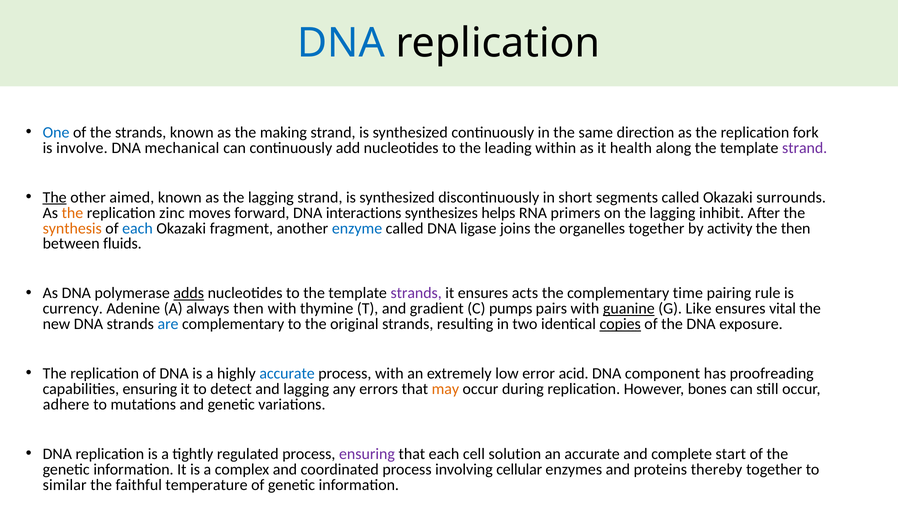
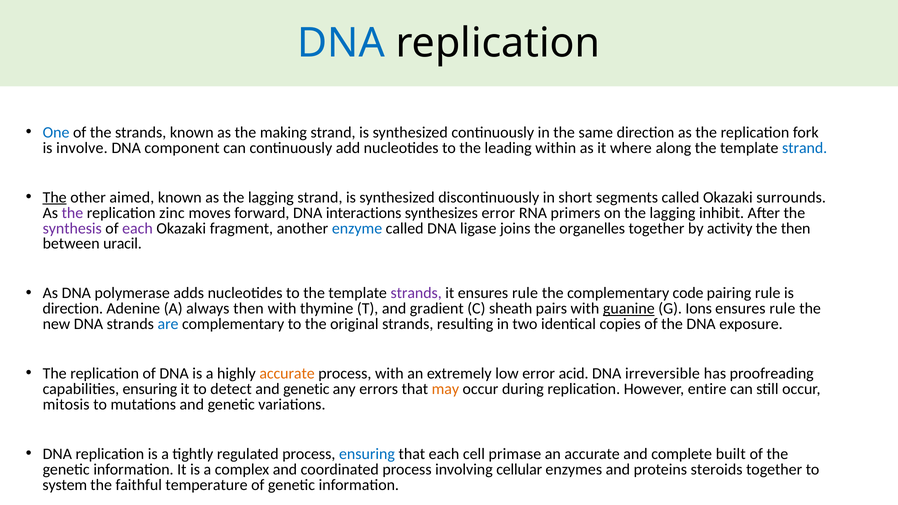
mechanical: mechanical -> component (182, 148)
health: health -> where (631, 148)
strand colour: purple -> blue (805, 148)
the colour: orange -> purple (72, 213)
synthesizes helps: helps -> error (498, 213)
synthesis colour: orange -> purple (72, 228)
each colour: blue -> purple (137, 228)
fluids: fluids -> uracil (122, 244)
adds underline: present -> none (189, 293)
it ensures acts: acts -> rule (525, 293)
time: time -> code (688, 293)
currency: currency -> direction (73, 309)
pumps: pumps -> sheath (511, 309)
Like: Like -> Ions (699, 309)
vital: vital -> rule (782, 309)
copies underline: present -> none (620, 324)
accurate colour: blue -> orange (287, 374)
component: component -> irreversible (663, 374)
detect and lagging: lagging -> genetic (306, 389)
bones: bones -> entire (707, 389)
adhere: adhere -> mitosis (66, 405)
ensuring colour: purple -> blue (367, 454)
solution: solution -> primase (515, 454)
start: start -> built (731, 454)
thereby: thereby -> steroids (717, 469)
similar: similar -> system (65, 485)
